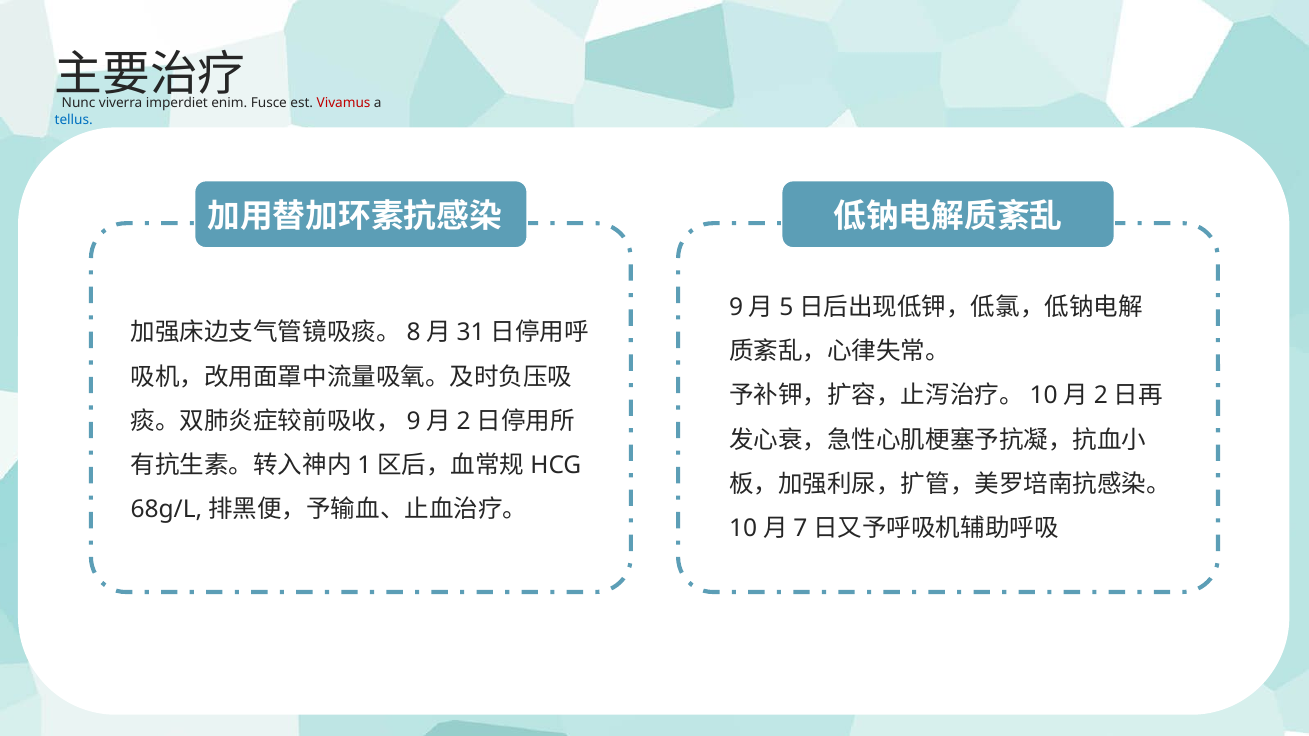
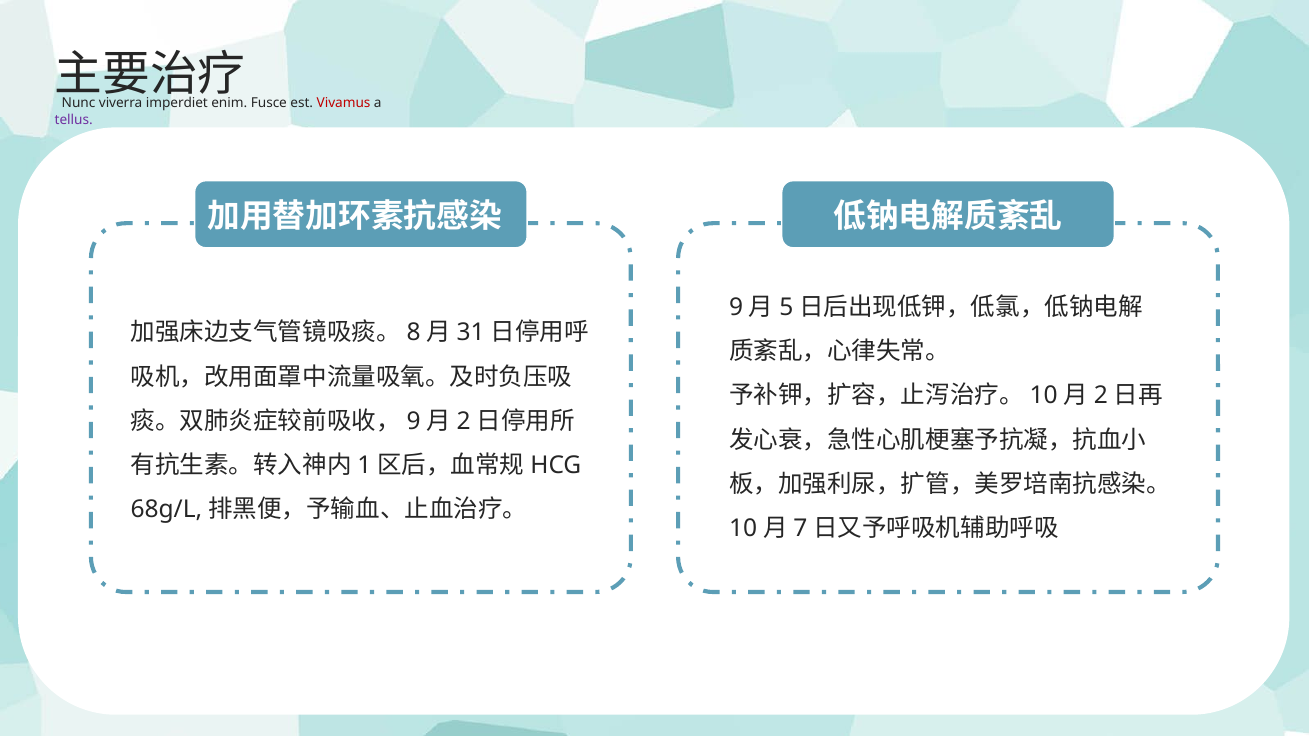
tellus colour: blue -> purple (74, 120)
